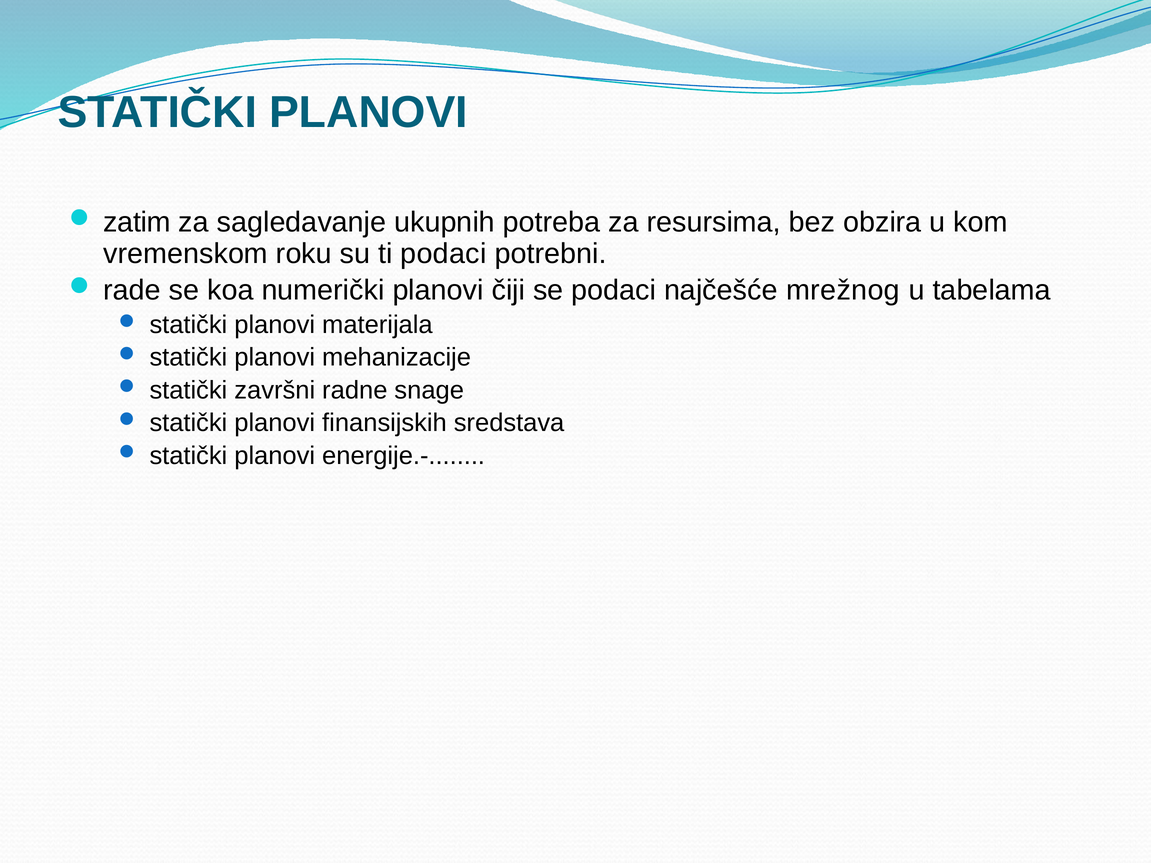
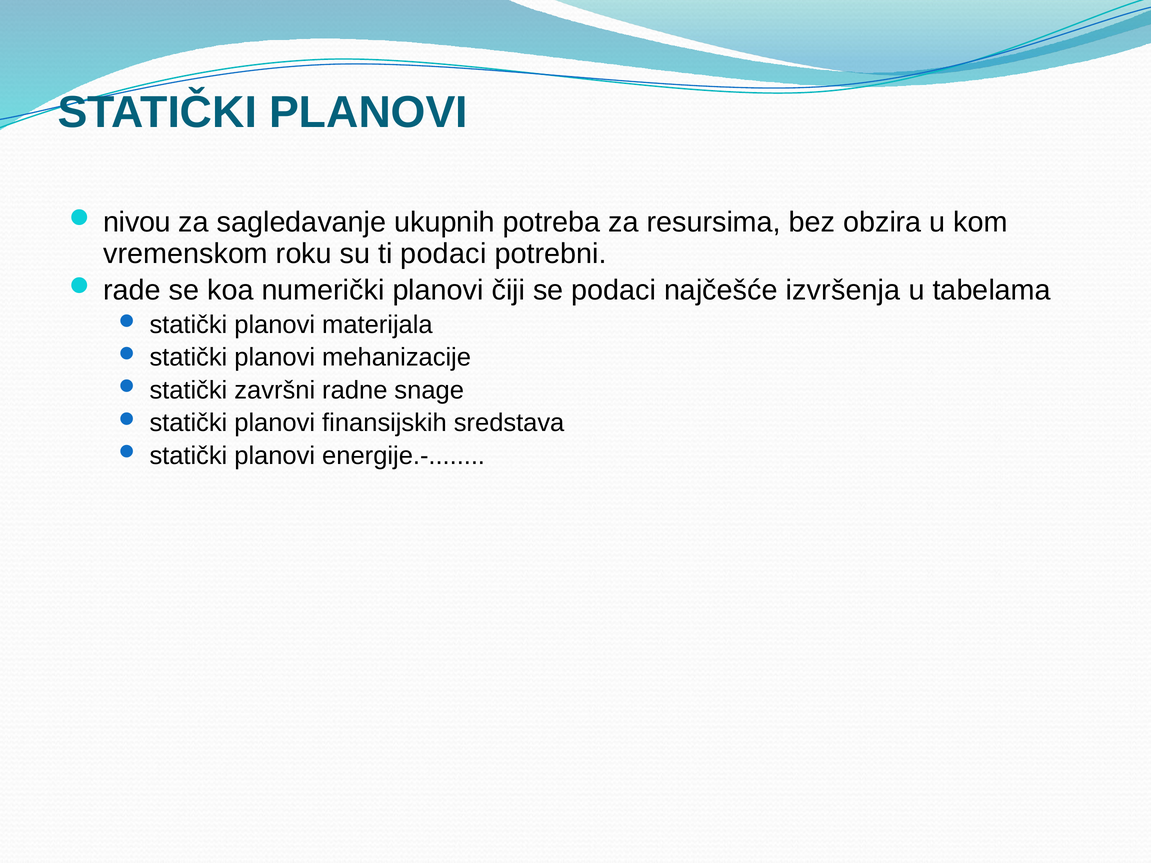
zatim: zatim -> nivou (137, 223)
mrežnog: mrežnog -> izvršenja (843, 290)
